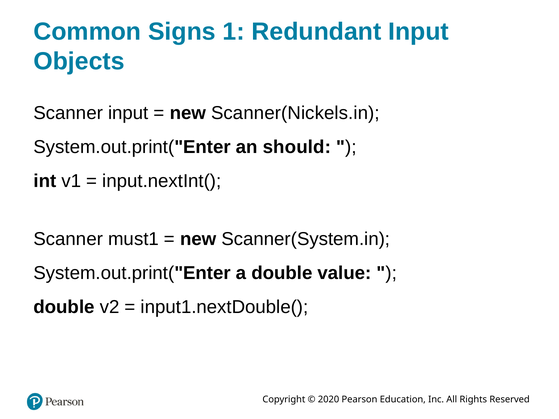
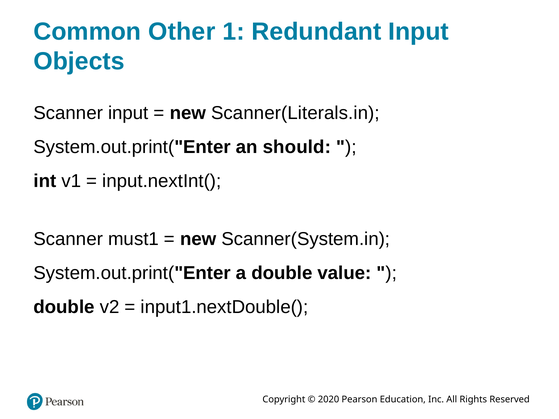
Signs: Signs -> Other (182, 32)
Scanner(Nickels.in: Scanner(Nickels.in -> Scanner(Literals.in (295, 113)
